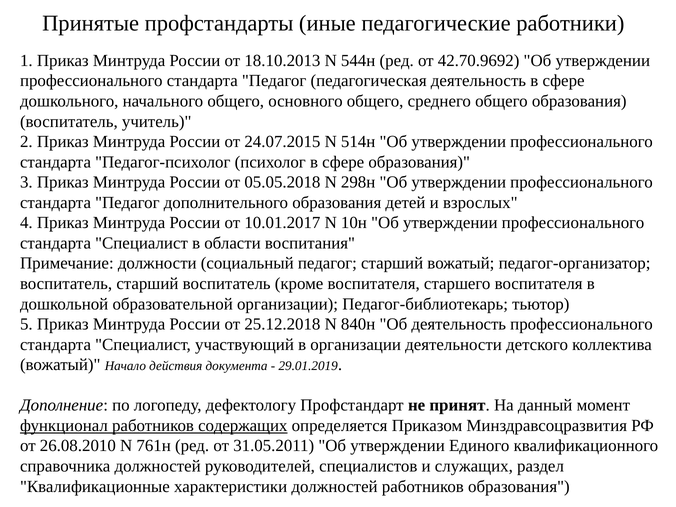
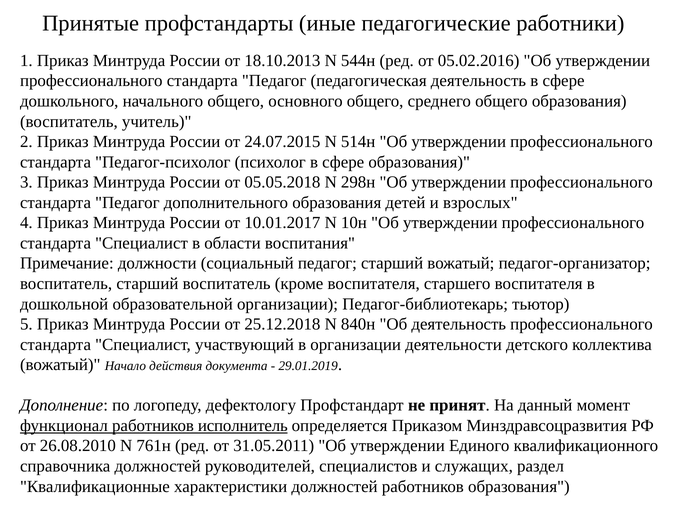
42.70.9692: 42.70.9692 -> 05.02.2016 (479, 61)
содержащих: содержащих -> исполнитель (243, 426)
